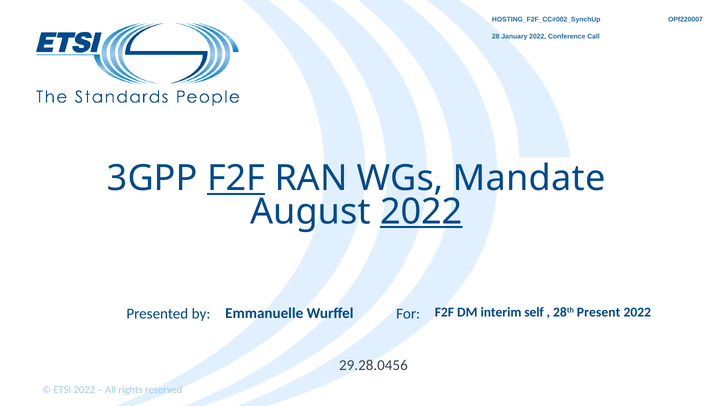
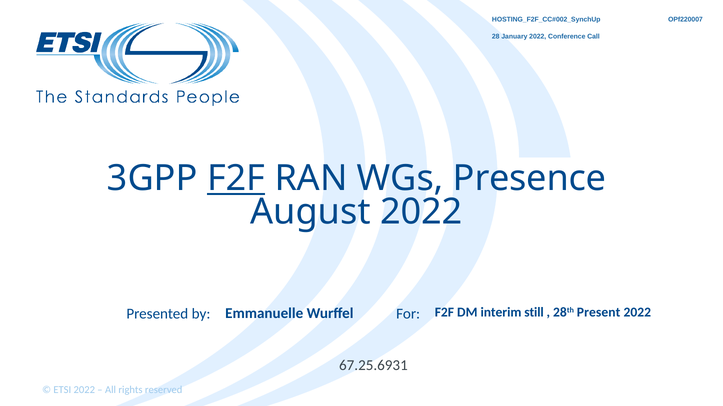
Mandate: Mandate -> Presence (530, 179)
2022 underline: present -> none (421, 212)
self: self -> still (534, 313)
29.28.0456: 29.28.0456 -> 67.25.6931 (373, 366)
